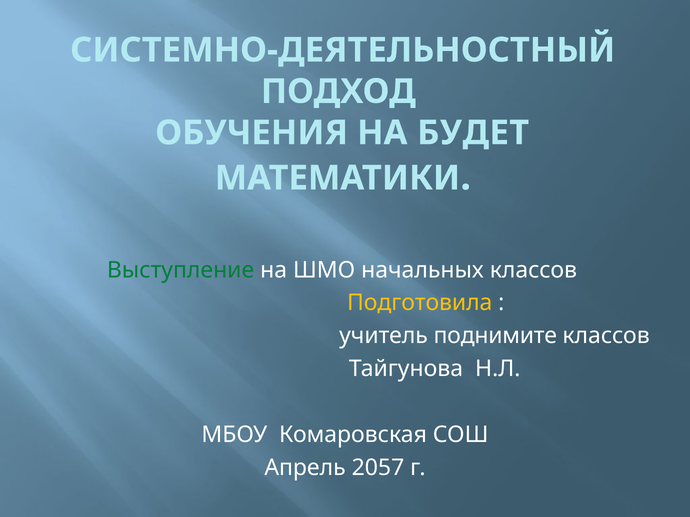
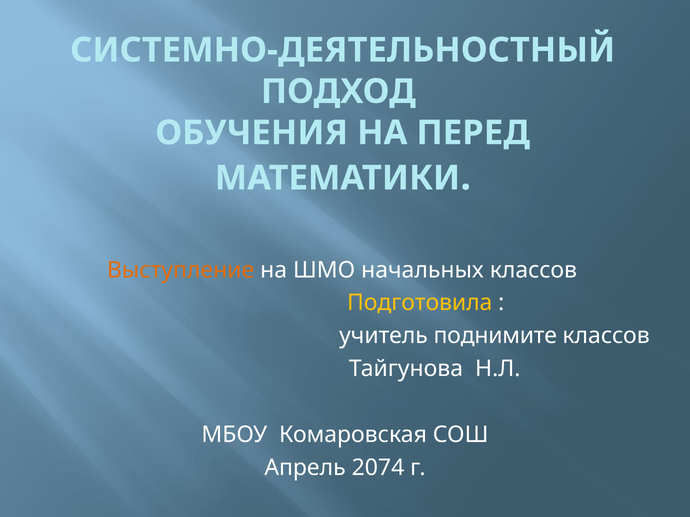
БУДЕТ: БУДЕТ -> ПЕРЕД (473, 133)
Выступление colour: green -> orange (181, 270)
2057: 2057 -> 2074 (378, 468)
